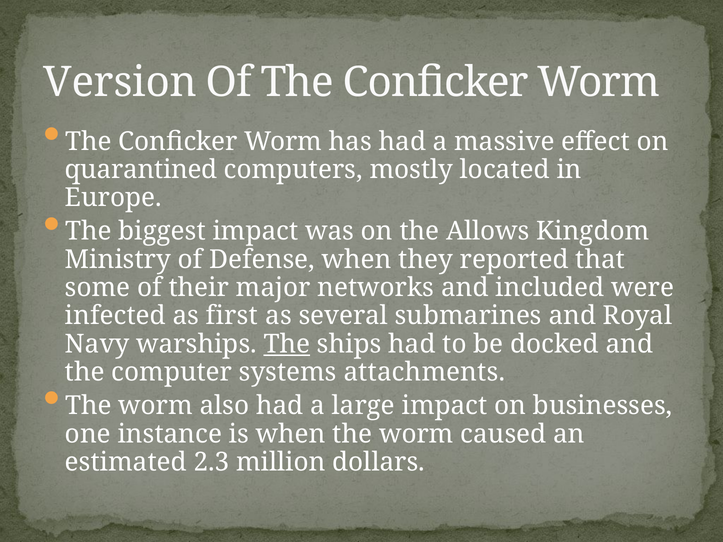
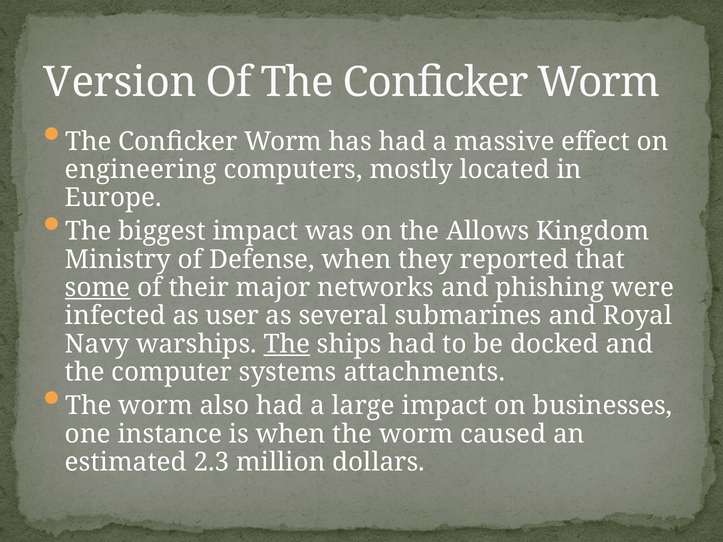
quarantined: quarantined -> engineering (141, 170)
some underline: none -> present (98, 288)
included: included -> phishing (550, 288)
first: first -> user (232, 316)
